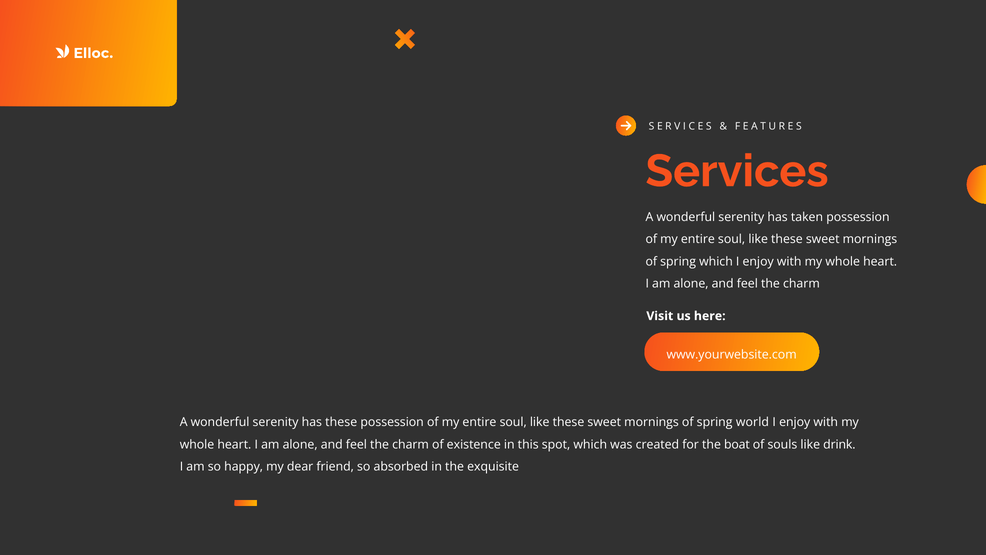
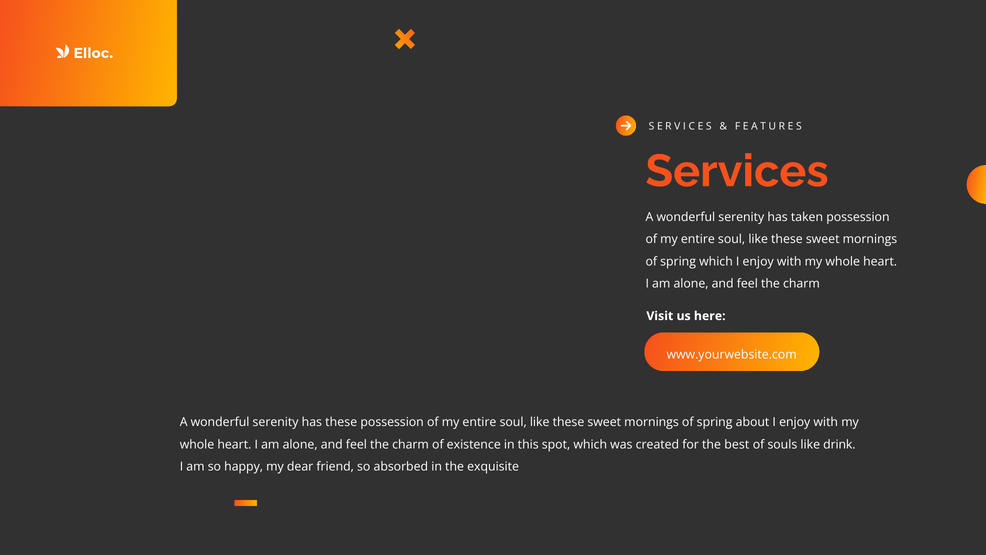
world: world -> about (753, 422)
boat: boat -> best (737, 444)
